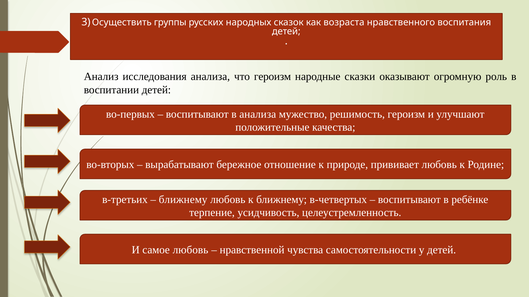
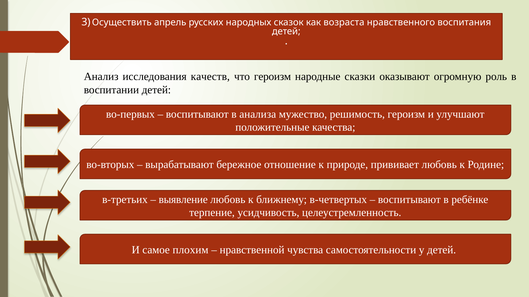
группы: группы -> апрель (170, 22)
исследования анализа: анализа -> качеств (210, 77)
ближнему: ближнему -> выявление (183, 200)
самое любовь: любовь -> плохим (191, 250)
